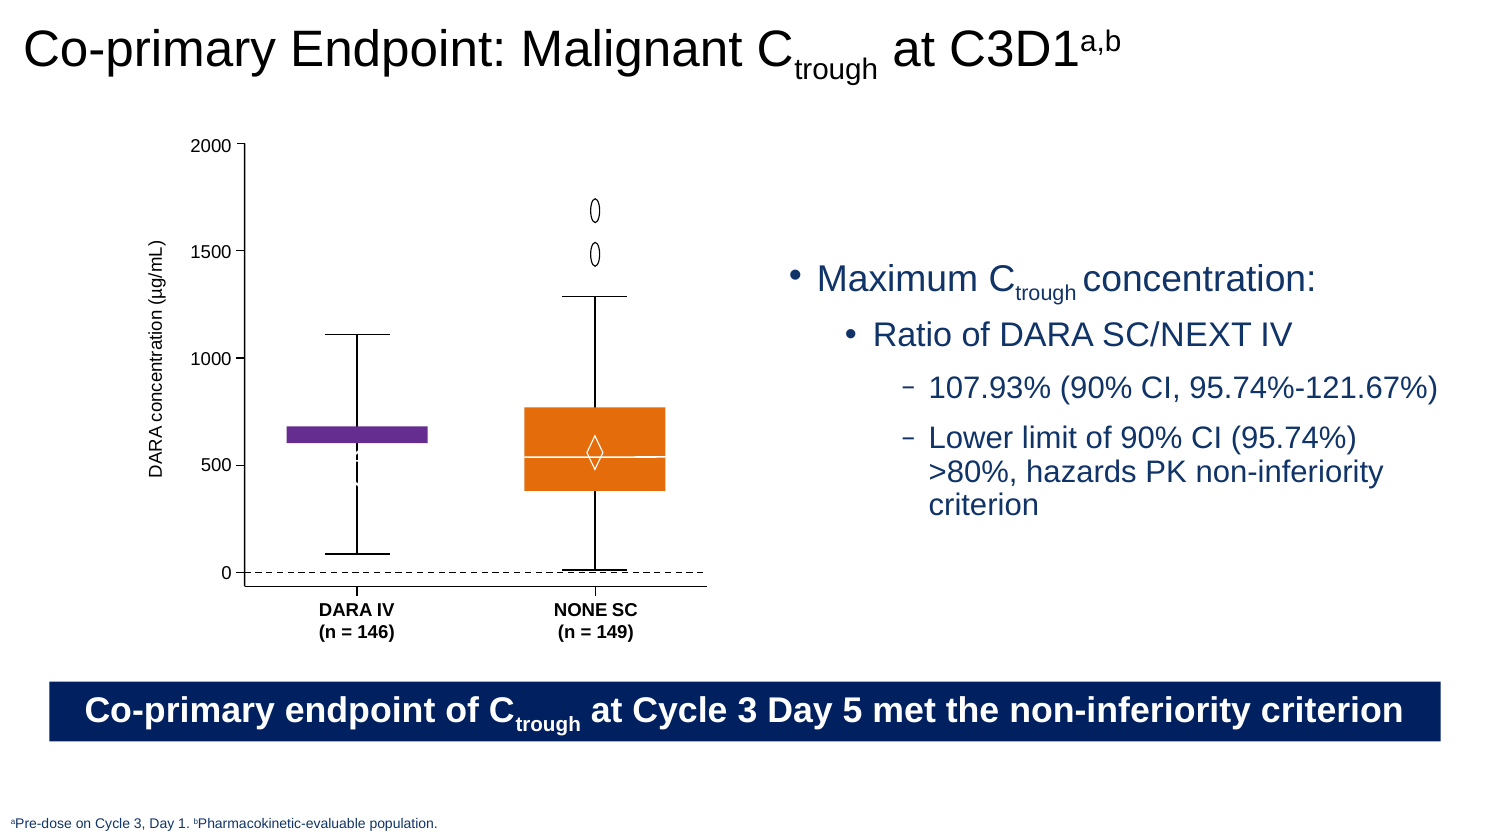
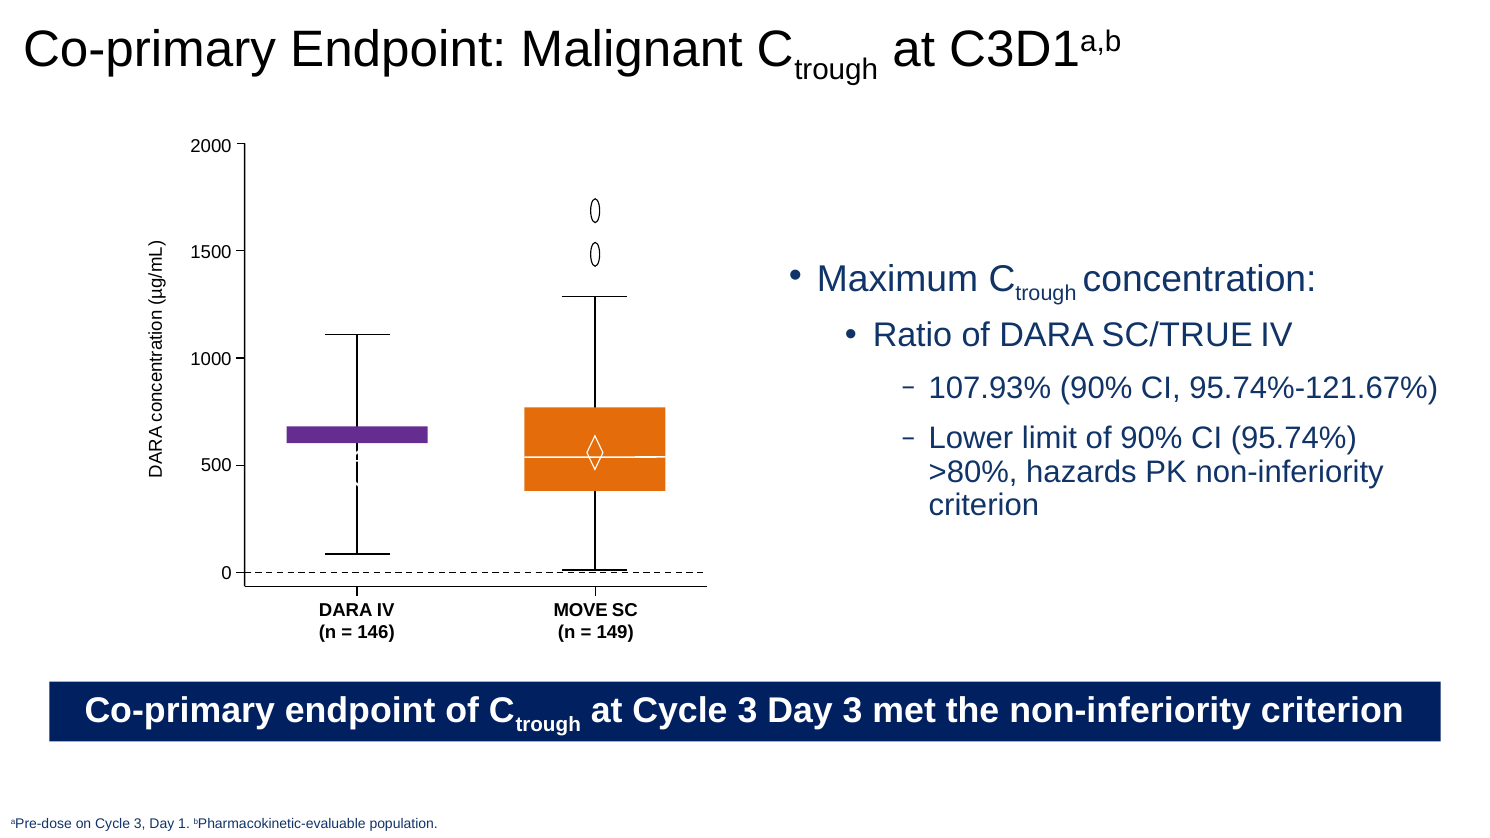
SC/NEXT: SC/NEXT -> SC/TRUE (1177, 336)
NONE: NONE -> MOVE (581, 610)
Day 5: 5 -> 3 (853, 711)
